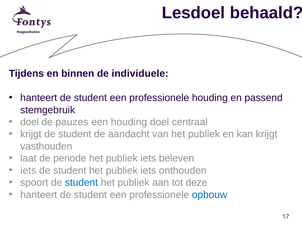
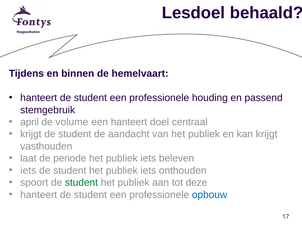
individuele: individuele -> hemelvaart (140, 73)
doel: doel -> april (30, 122)
pauzes: pauzes -> volume (72, 122)
een houding: houding -> hanteert (129, 122)
student colour: blue -> green (81, 182)
